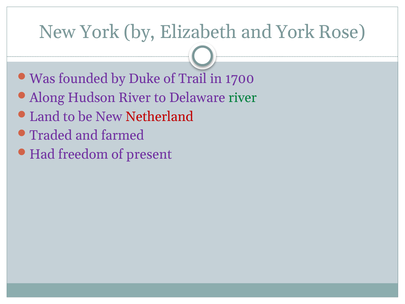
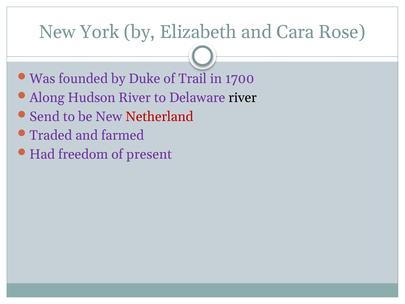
and York: York -> Cara (295, 32)
river colour: green -> black (243, 98)
Land: Land -> Send (45, 116)
